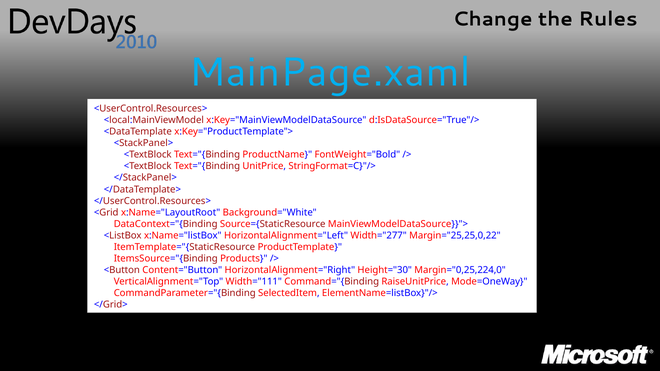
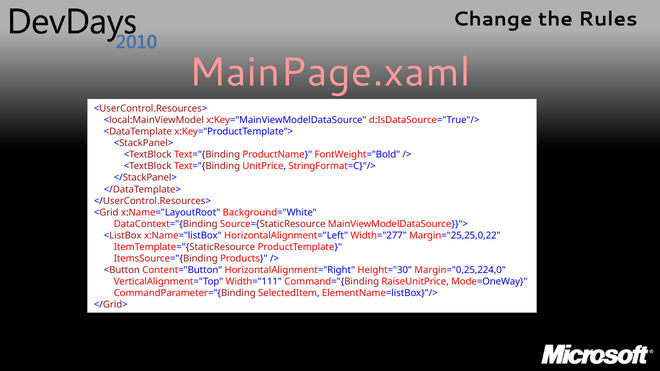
MainPage.xaml colour: light blue -> pink (330, 72)
